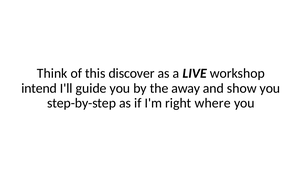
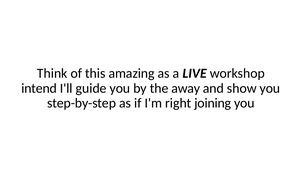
discover: discover -> amazing (132, 73)
where: where -> joining (213, 103)
